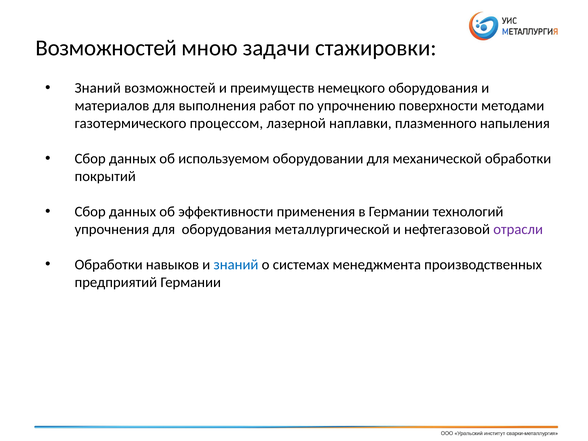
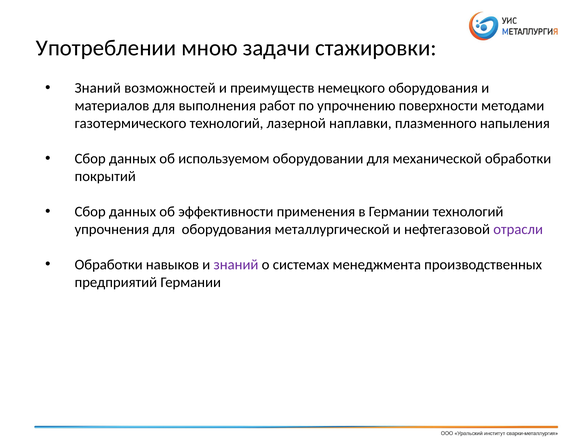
Возможностей: Возможностей -> Употреблении (106, 48)
газотермического процессом: процессом -> технологий (227, 123)
знаний colour: blue -> purple (236, 265)
